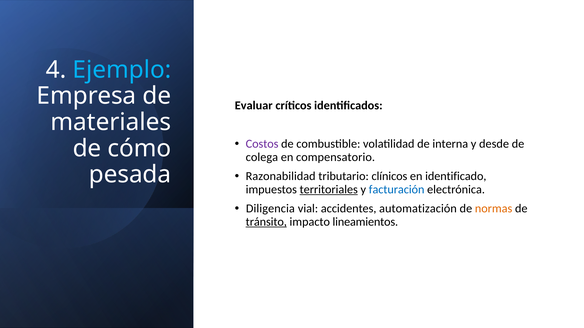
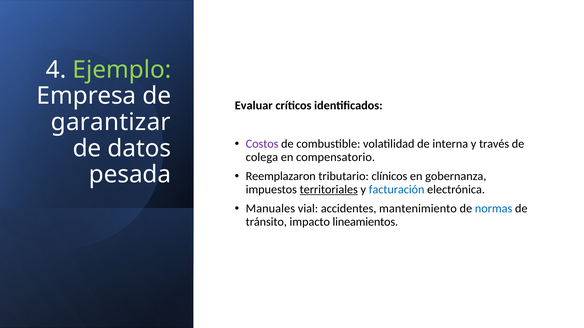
Ejemplo colour: light blue -> light green (122, 70)
materiales: materiales -> garantizar (111, 122)
desde: desde -> través (494, 144)
cómo: cómo -> datos (139, 149)
Razonabilidad: Razonabilidad -> Reemplazaron (281, 177)
identificado: identificado -> gobernanza (456, 177)
Diligencia: Diligencia -> Manuales (270, 209)
automatización: automatización -> mantenimiento (418, 209)
normas colour: orange -> blue (494, 209)
tránsito underline: present -> none (266, 222)
